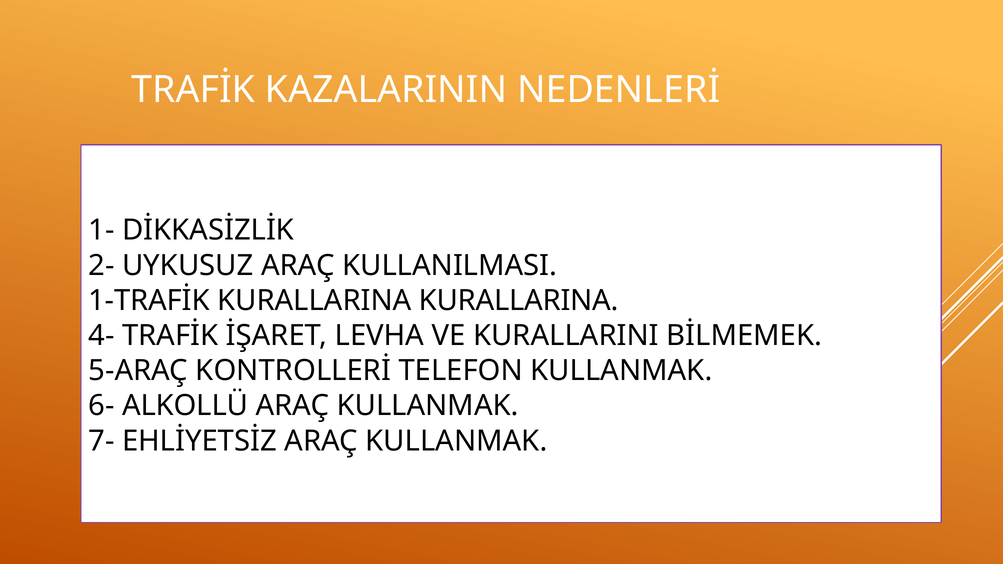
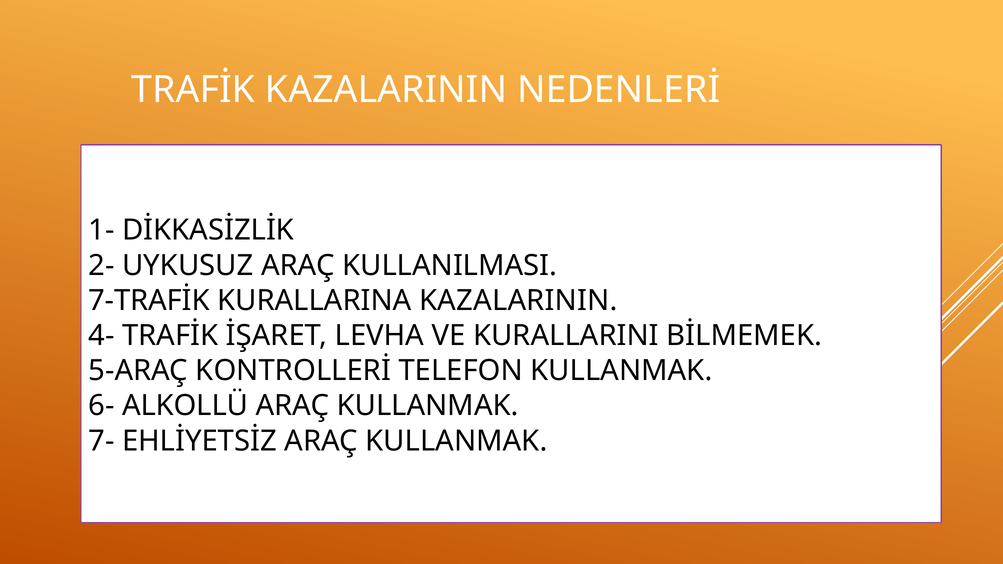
1-TRAFİK: 1-TRAFİK -> 7-TRAFİK (149, 301)
KURALLARINA KURALLARINA: KURALLARINA -> KAZALARININ (518, 301)
